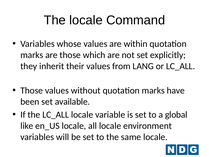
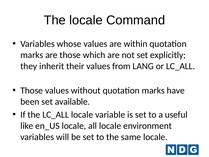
global: global -> useful (176, 114)
